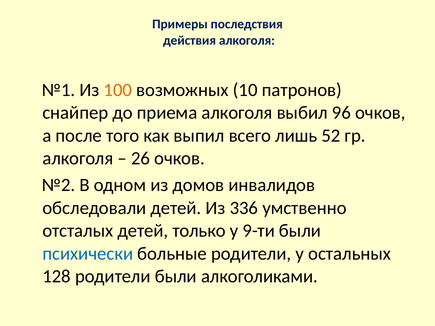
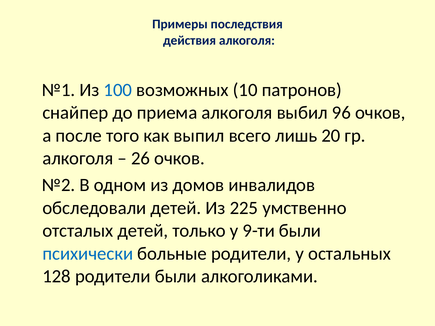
100 colour: orange -> blue (118, 90)
52: 52 -> 20 (331, 136)
336: 336 -> 225 (244, 208)
